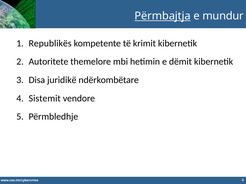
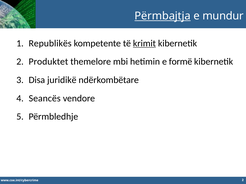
krimit underline: none -> present (144, 43)
Autoritete: Autoritete -> Produktet (48, 62)
dëmit: dëmit -> formë (181, 62)
Sistemit: Sistemit -> Seancës (45, 99)
